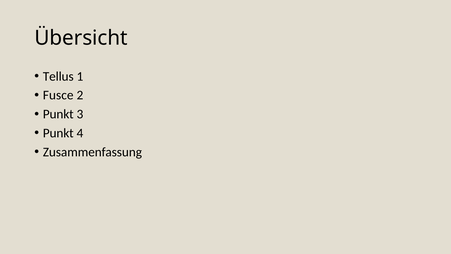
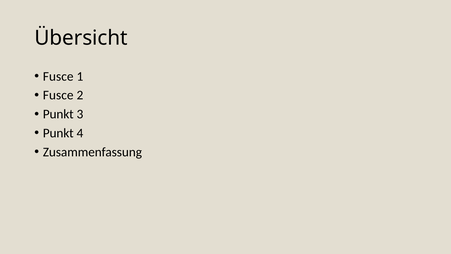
Tellus: Tellus -> Fusce (58, 76)
